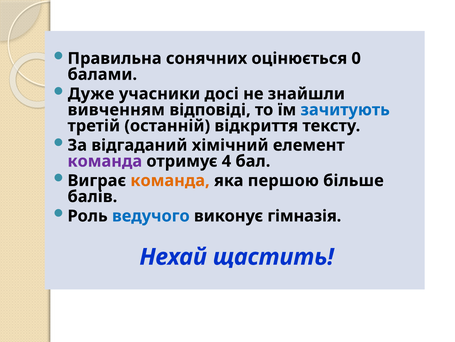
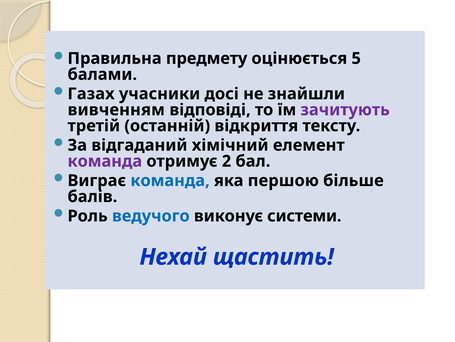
сонячних: сонячних -> предмету (207, 58)
0: 0 -> 5 (356, 58)
Дуже: Дуже -> Газах (91, 94)
зачитують colour: blue -> purple (345, 110)
4: 4 -> 2 (226, 161)
команда colour: orange -> blue (170, 180)
гімназія: гімназія -> системи (304, 216)
